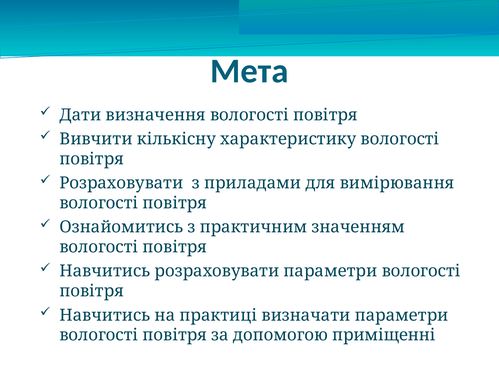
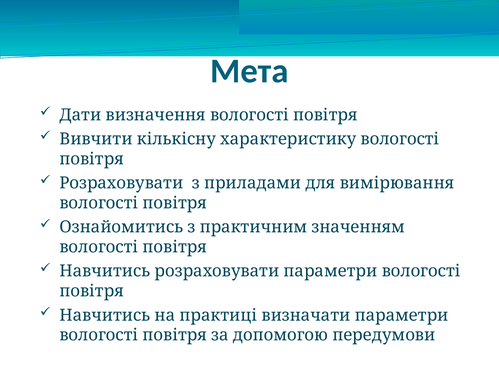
приміщенні: приміщенні -> передумови (384, 335)
